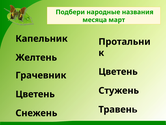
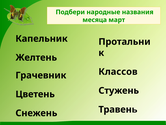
Цветень: Цветень -> Классов (118, 71)
